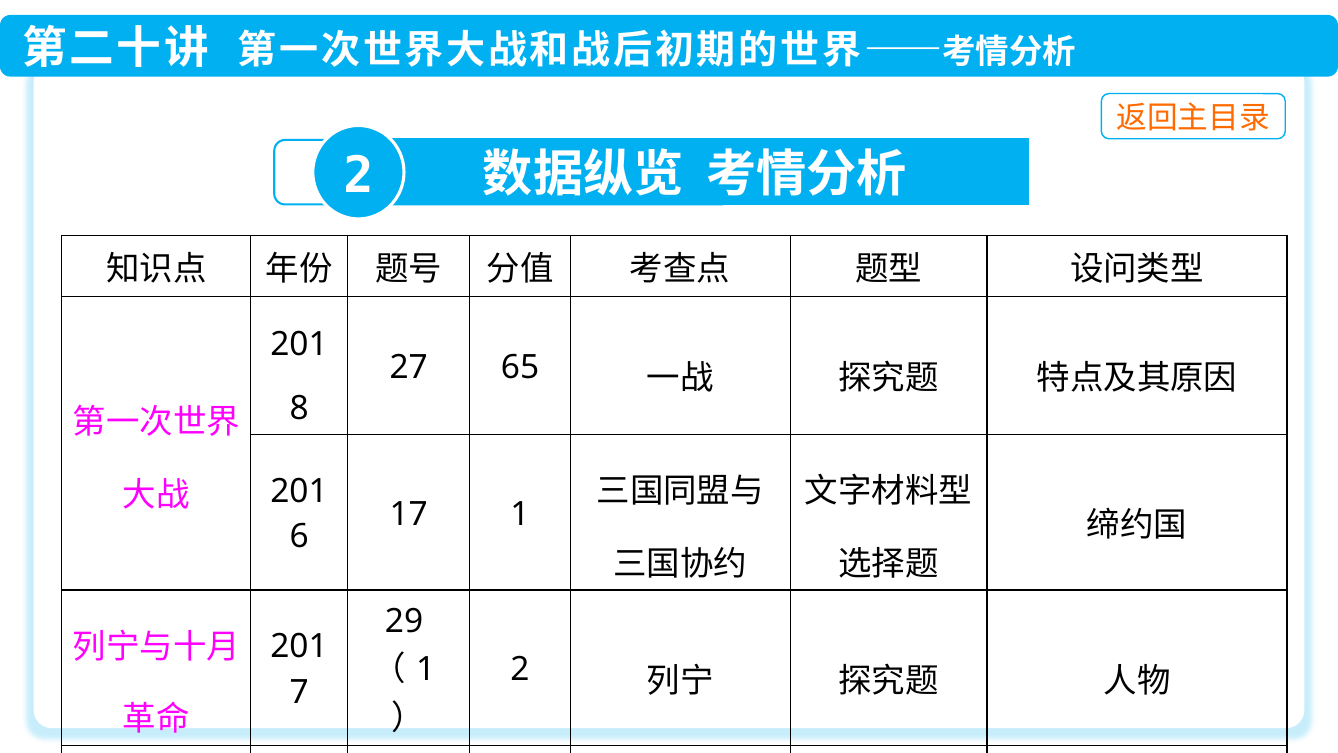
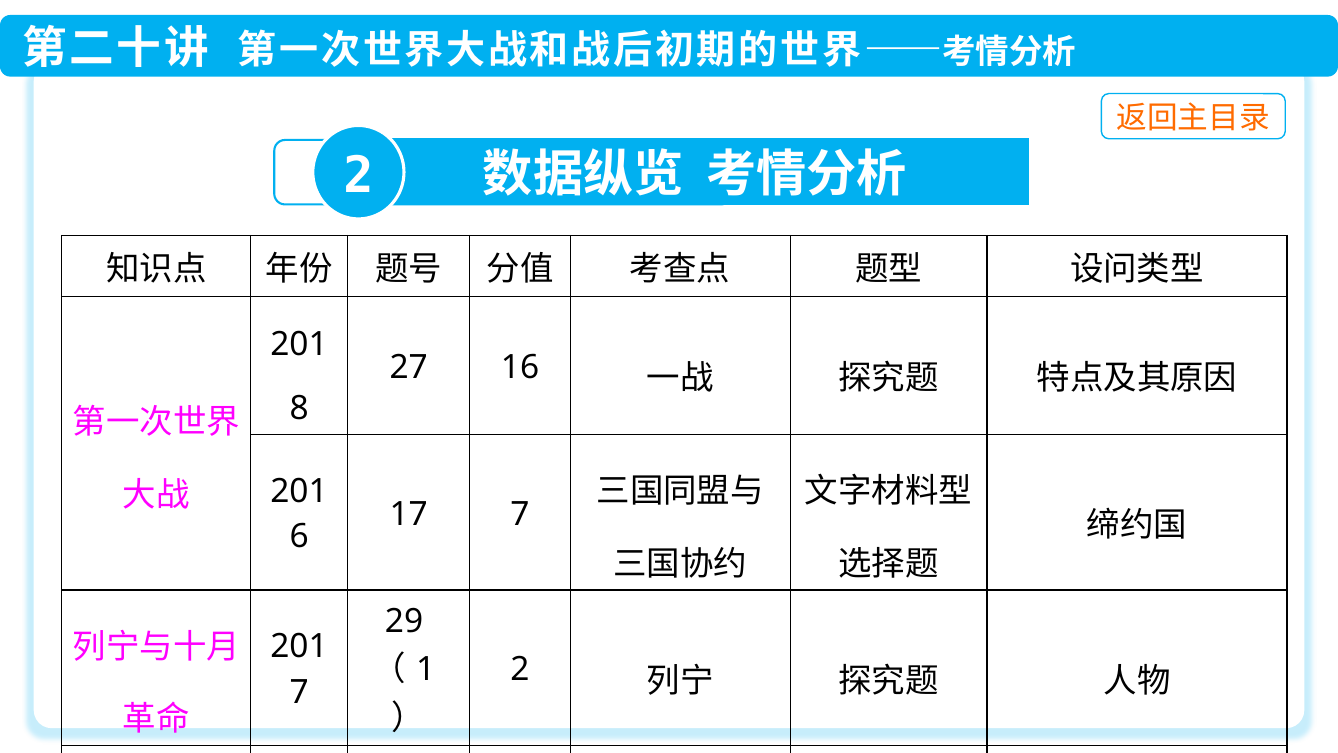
65: 65 -> 16 (520, 367)
17 1: 1 -> 7 (520, 514)
